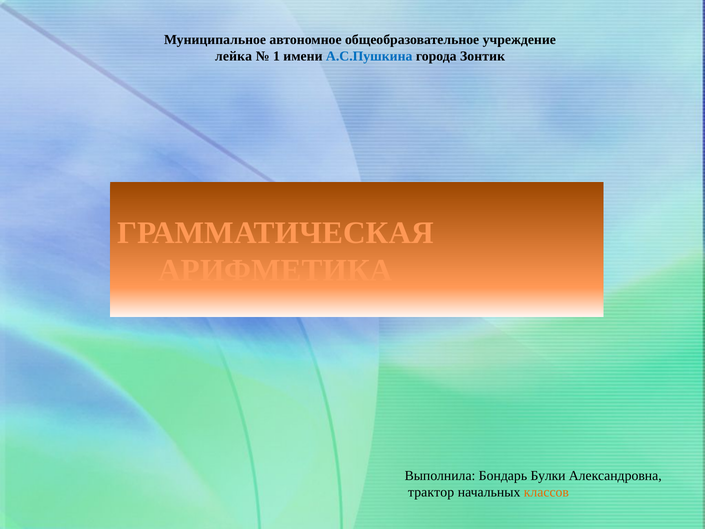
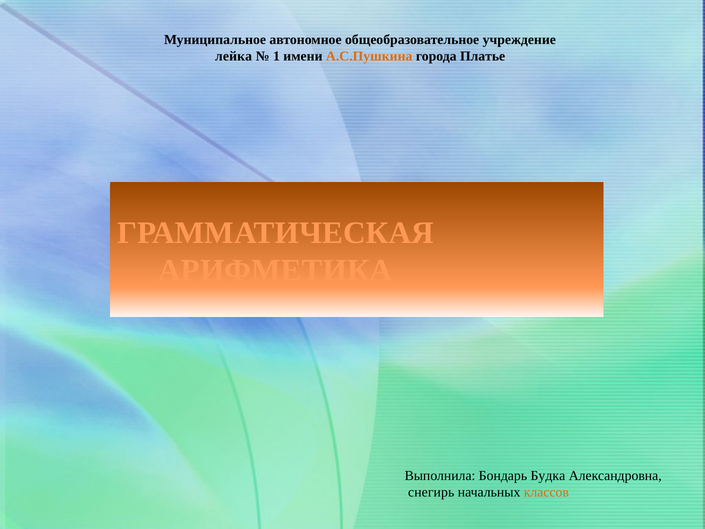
А.С.Пушкина colour: blue -> orange (369, 56)
Зонтик: Зонтик -> Платье (483, 56)
Булки: Булки -> Будка (548, 475)
трактор: трактор -> снегирь (431, 492)
